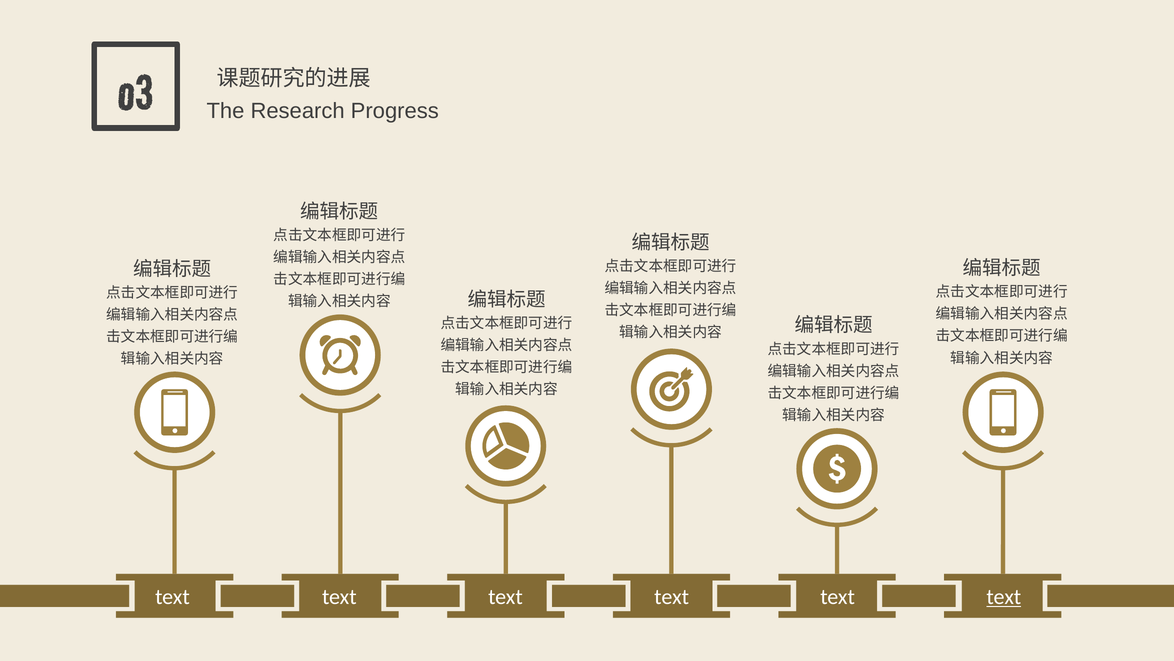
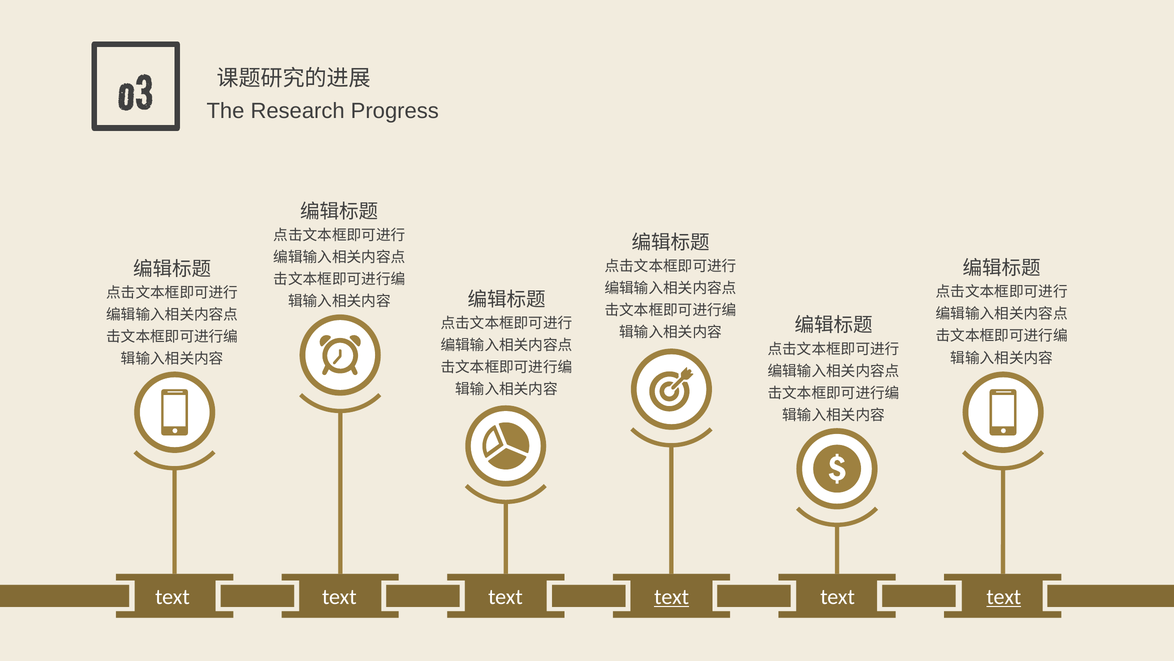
text underline: none -> present (672, 597)
